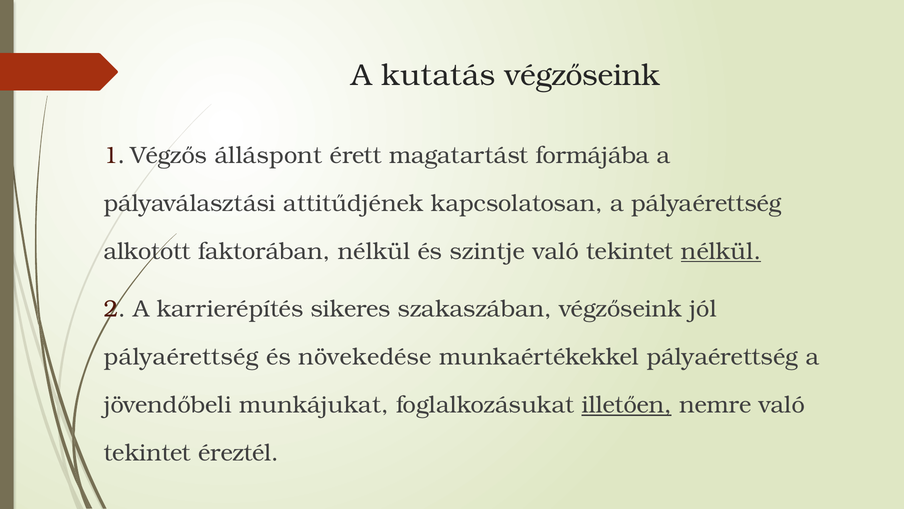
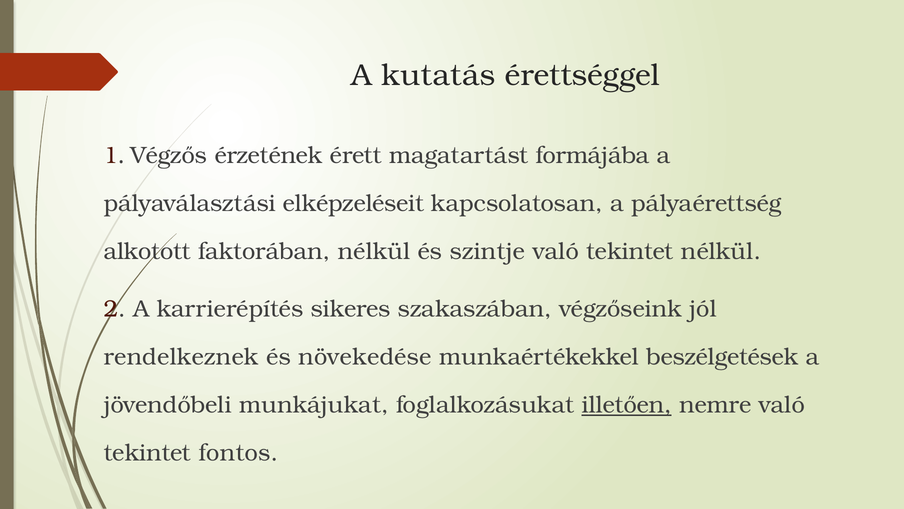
kutatás végzőseink: végzőseink -> érettséggel (582, 75)
álláspont: álláspont -> érzetének (269, 155)
attitűdjének: attitűdjének -> elképzeléseit (354, 203)
nélkül underline: present -> none (721, 251)
pályaérettség: pályaérettség -> rendelkeznek (181, 357)
munkaértékekkel pályaérettség: pályaérettség -> beszélgetések (722, 357)
éreztél: éreztél -> fontos (238, 453)
